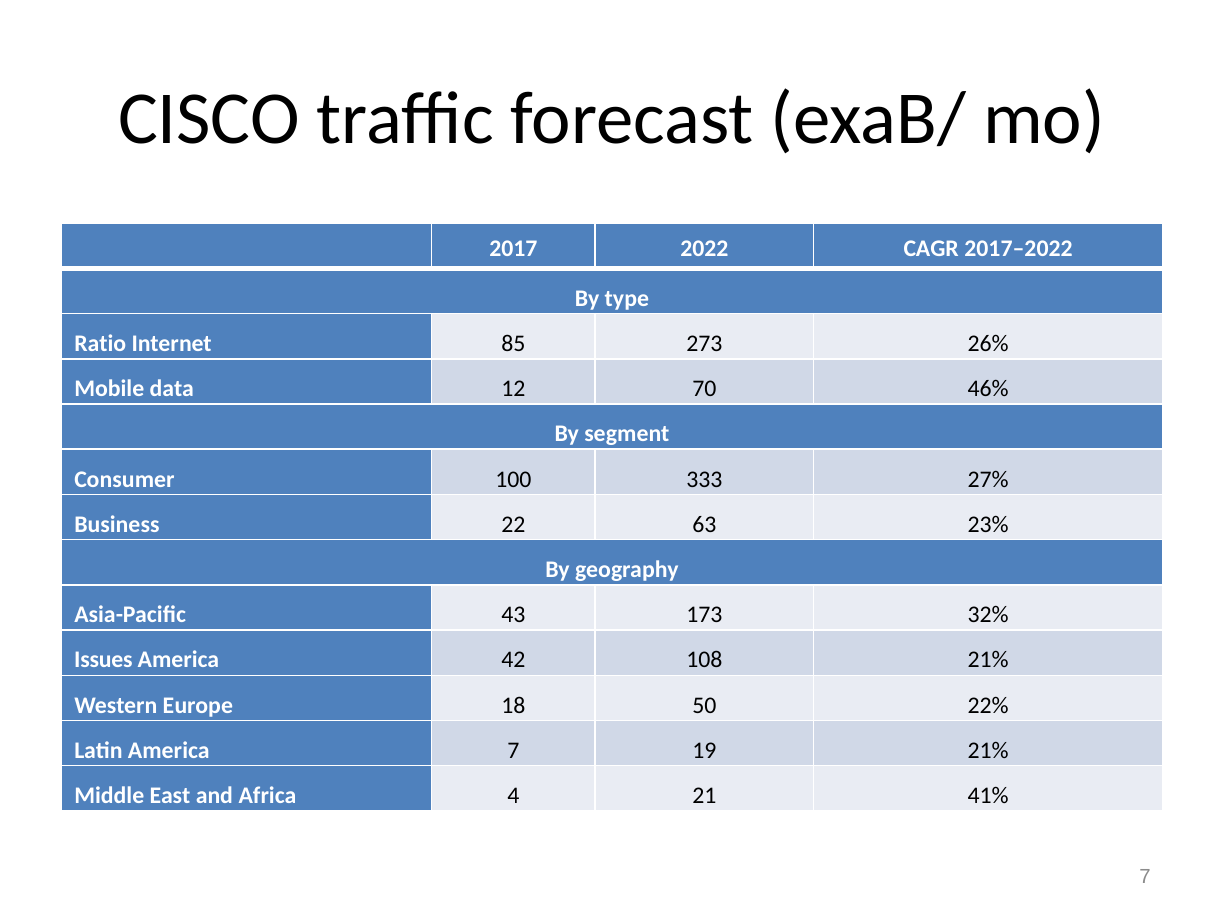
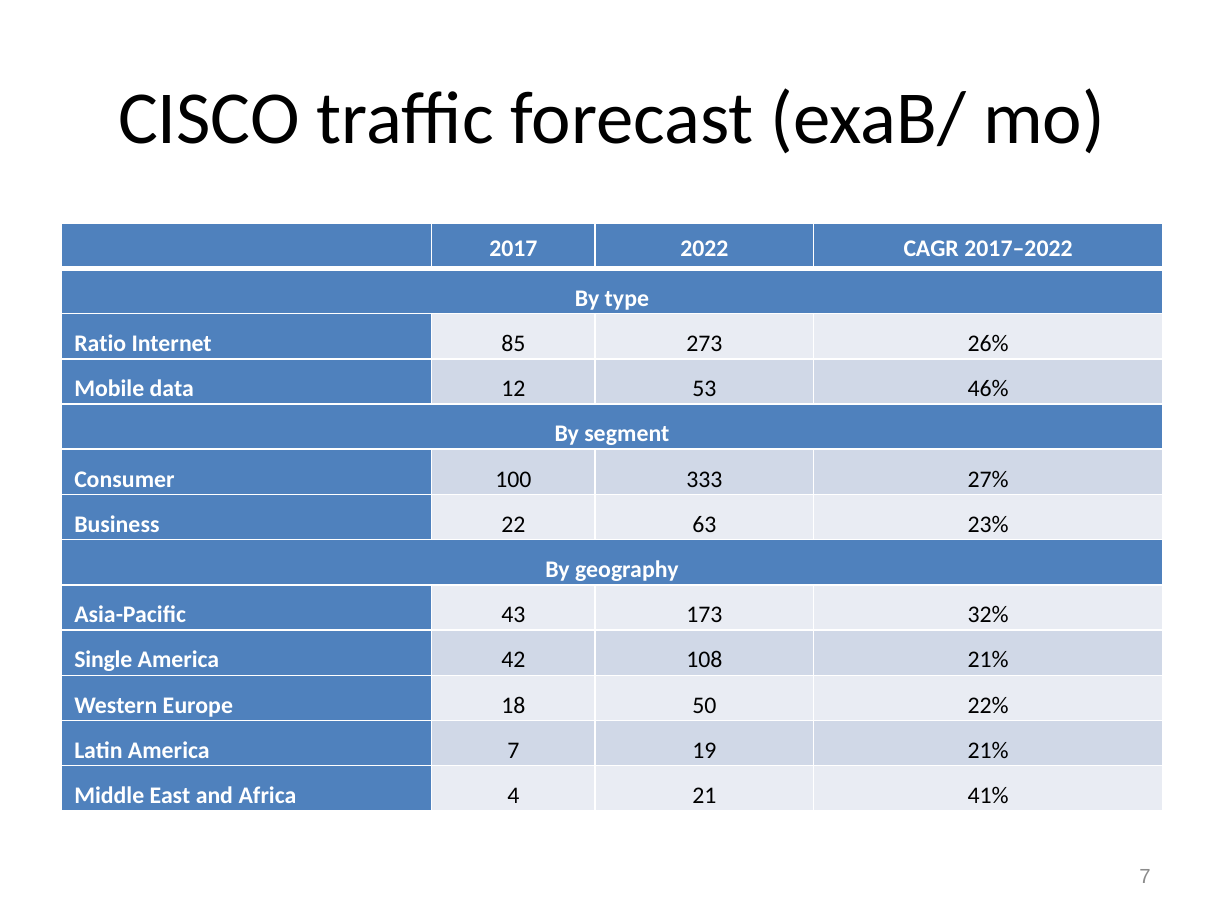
70: 70 -> 53 (704, 389)
Issues: Issues -> Single (103, 660)
